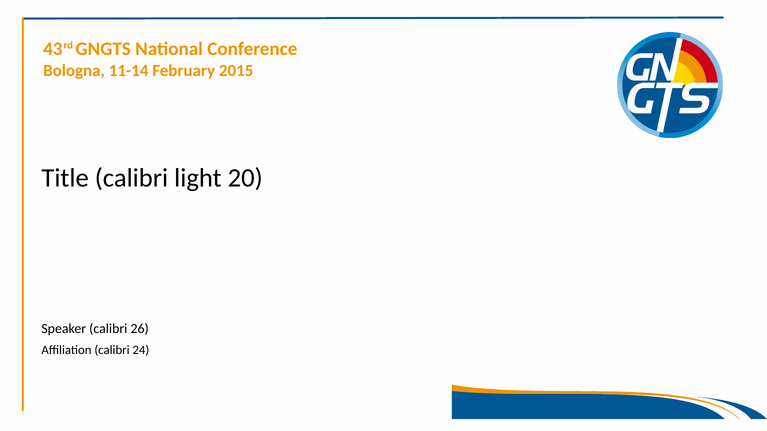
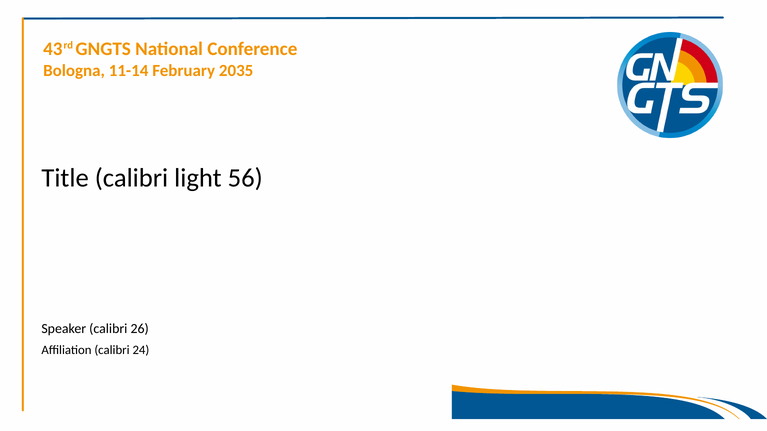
2015: 2015 -> 2035 (236, 71)
20: 20 -> 56 (245, 178)
